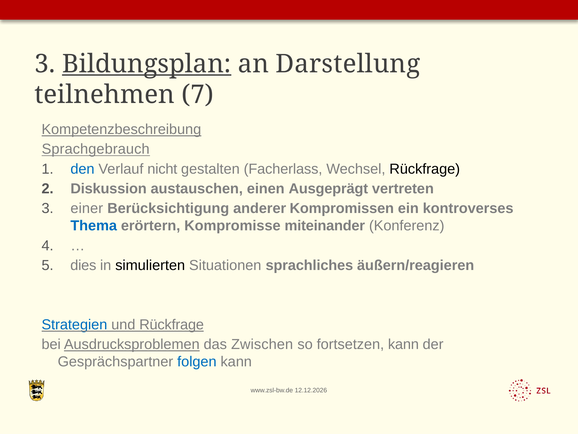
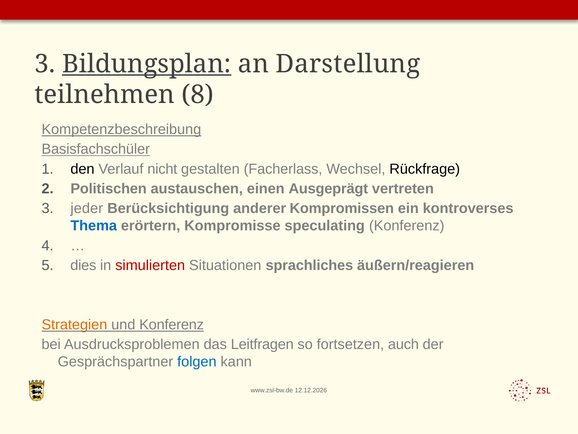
7: 7 -> 8 (198, 95)
Sprachgebrauch: Sprachgebrauch -> Basisfachschüler (96, 149)
den colour: blue -> black (82, 169)
Diskussion: Diskussion -> Politischen (109, 189)
einer: einer -> jeder (87, 208)
miteinander: miteinander -> speculating (325, 226)
simulierten colour: black -> red (150, 265)
Strategien colour: blue -> orange (74, 324)
und Rückfrage: Rückfrage -> Konferenz (172, 324)
Ausdrucksproblemen underline: present -> none (132, 344)
Zwischen: Zwischen -> Leitfragen (262, 344)
fortsetzen kann: kann -> auch (403, 344)
